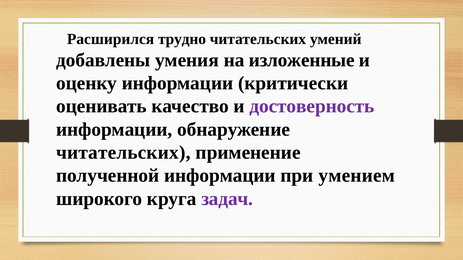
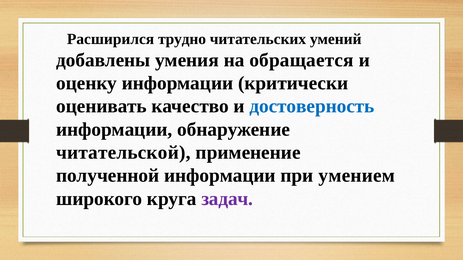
изложенные: изложенные -> обращается (302, 60)
достоверность colour: purple -> blue (312, 106)
читательских: читательских -> читательской (123, 153)
